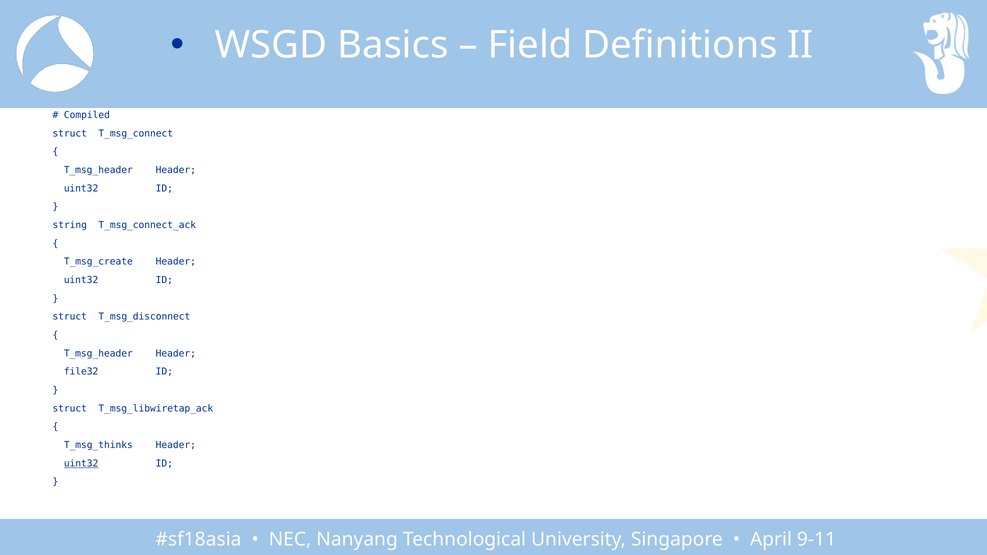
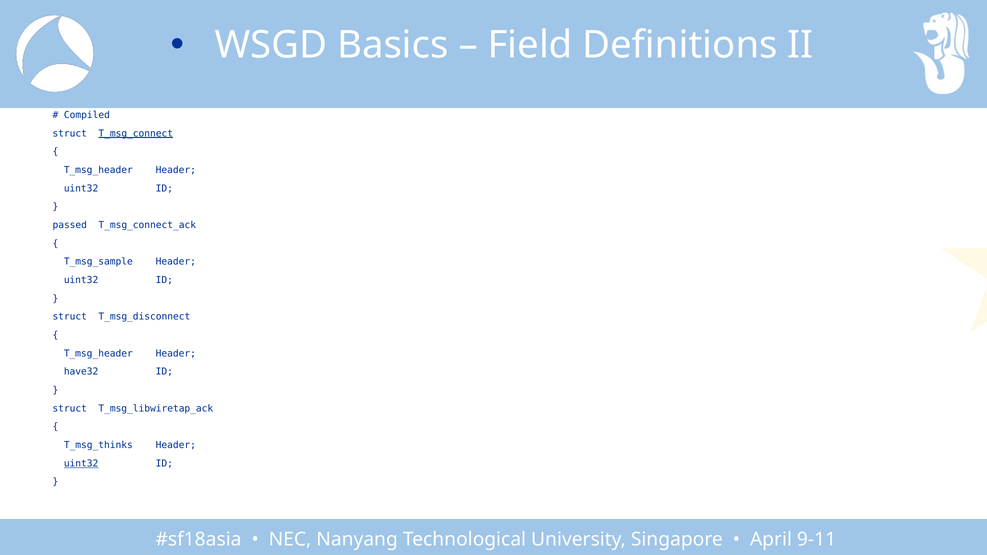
T_msg_connect underline: none -> present (136, 133)
string: string -> passed (70, 225)
T_msg_create: T_msg_create -> T_msg_sample (98, 262)
file32: file32 -> have32 (81, 372)
